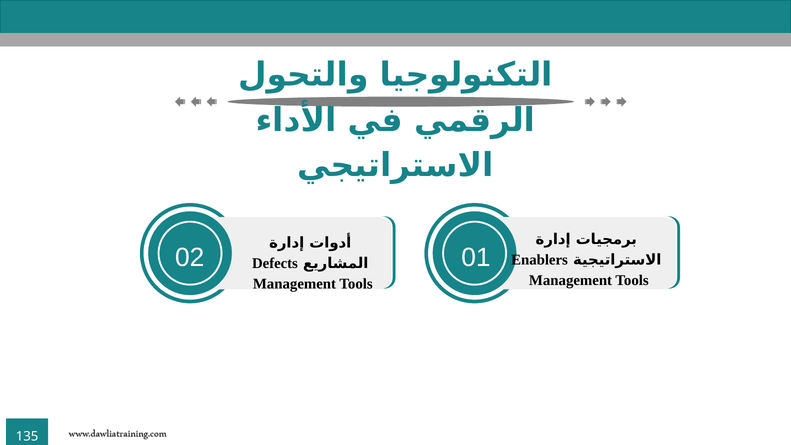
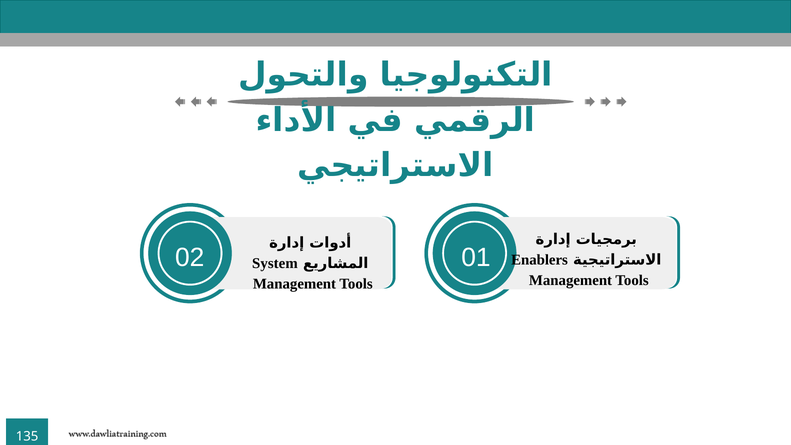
Defects: Defects -> System (275, 263)
